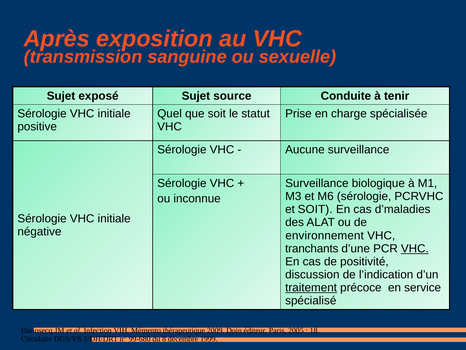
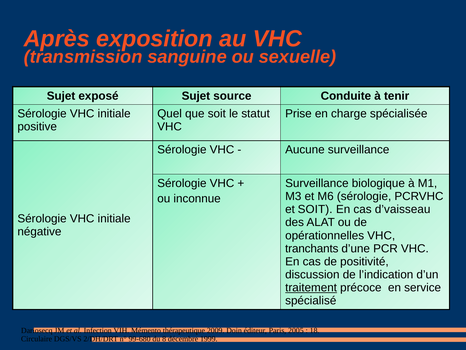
d’maladies: d’maladies -> d’vaisseau (403, 209)
environnement: environnement -> opérationnelles (325, 235)
VHC underline: present -> none (415, 248)
